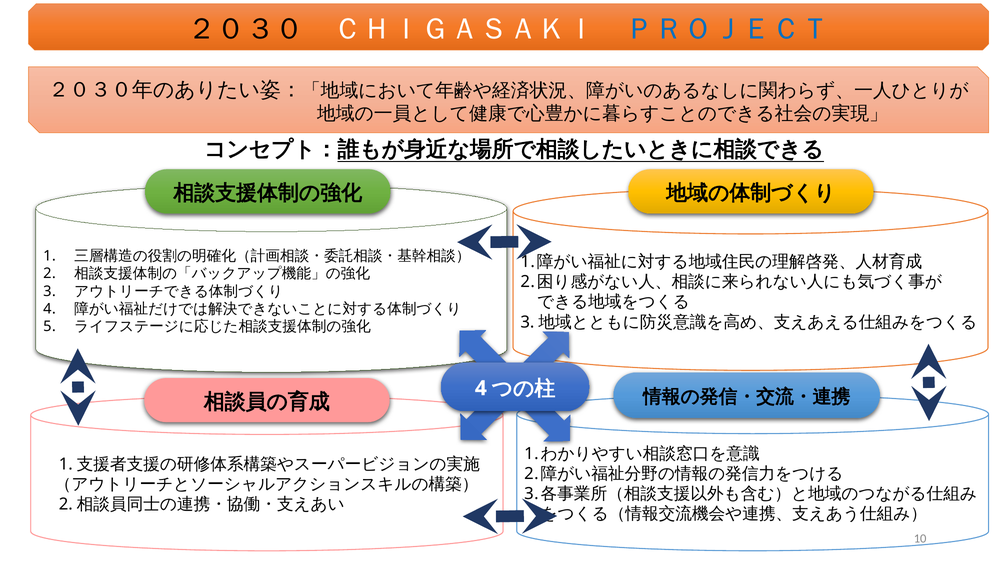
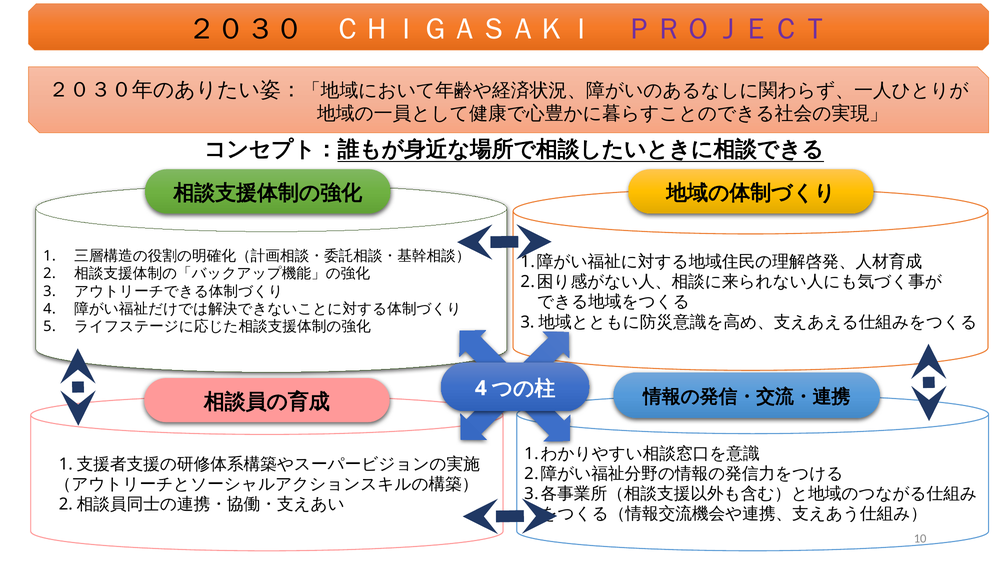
ＰＲＯＪＥＣＴ colour: blue -> purple (728, 29)
